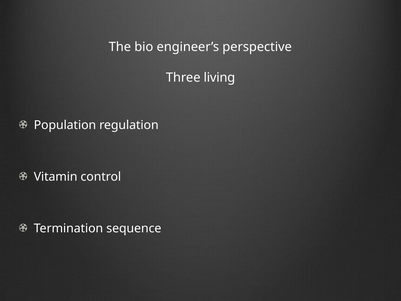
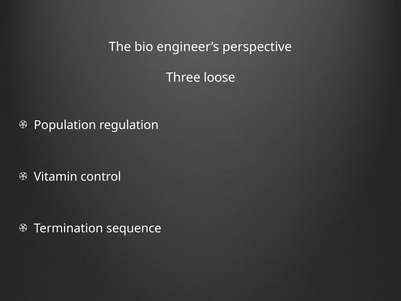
living: living -> loose (219, 78)
